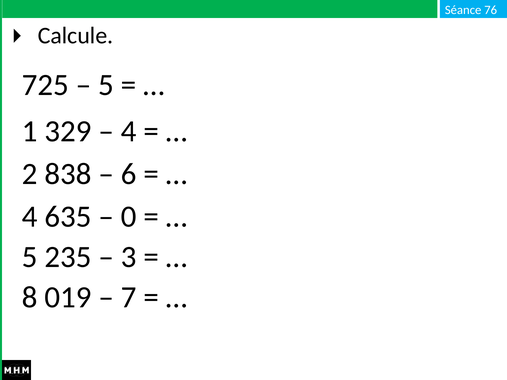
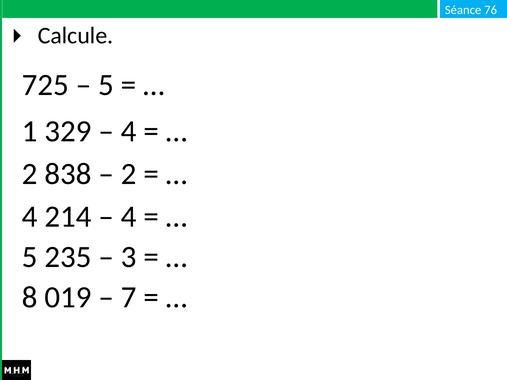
6: 6 -> 2 (129, 174)
635: 635 -> 214 (68, 217)
0: 0 -> 4 (129, 217)
